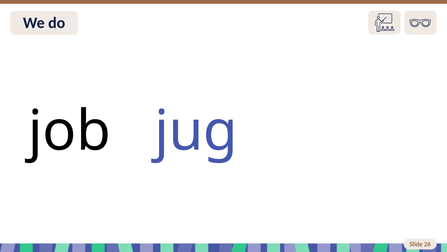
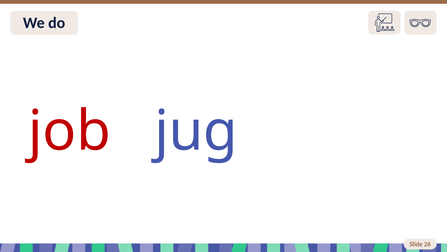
job colour: black -> red (69, 131)
